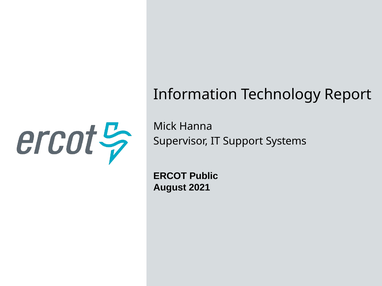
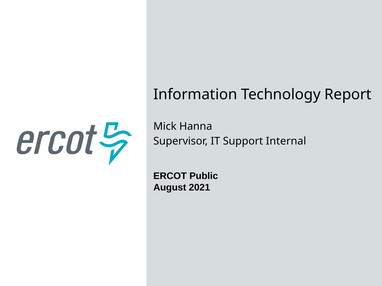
Systems: Systems -> Internal (286, 141)
